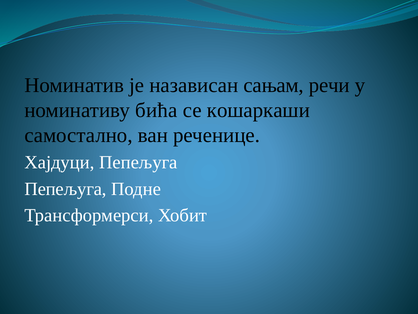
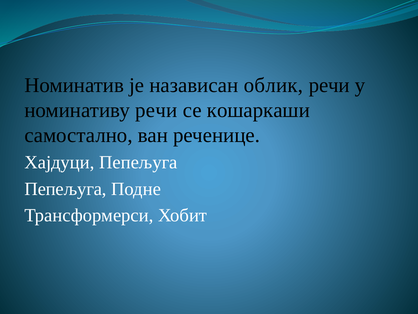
сањам: сањам -> облик (274, 85)
номинативу бића: бића -> речи (156, 110)
